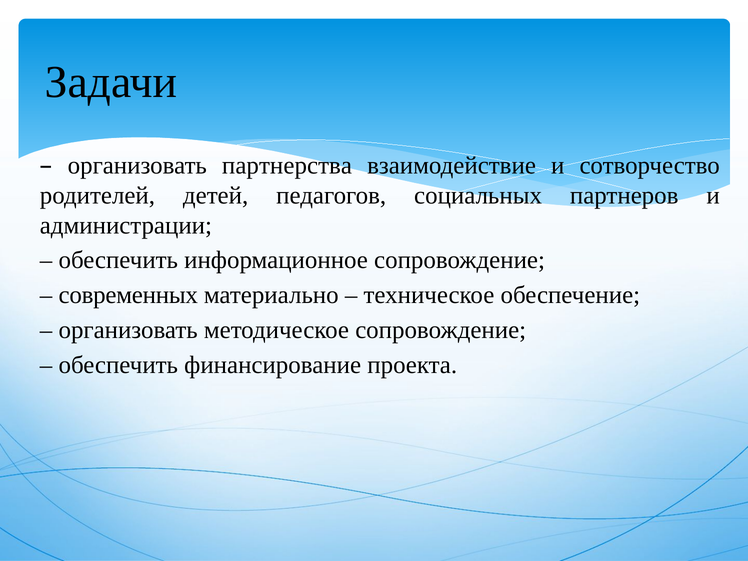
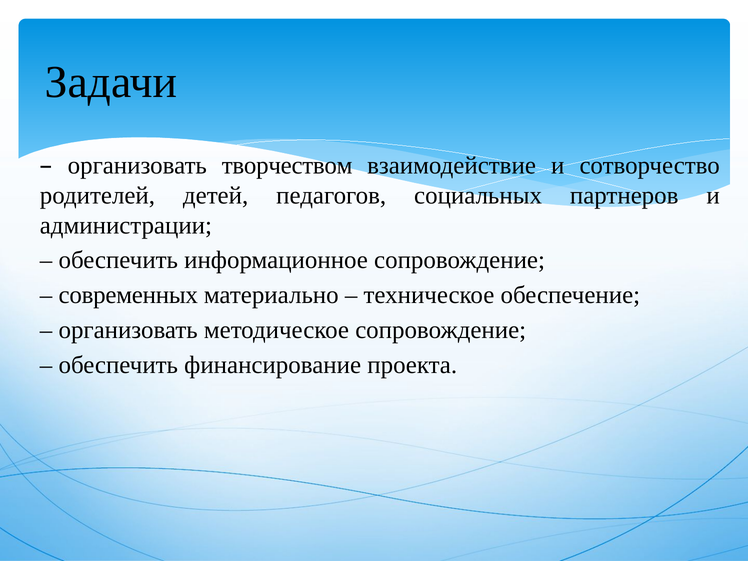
партнерства: партнерства -> творчеством (287, 165)
